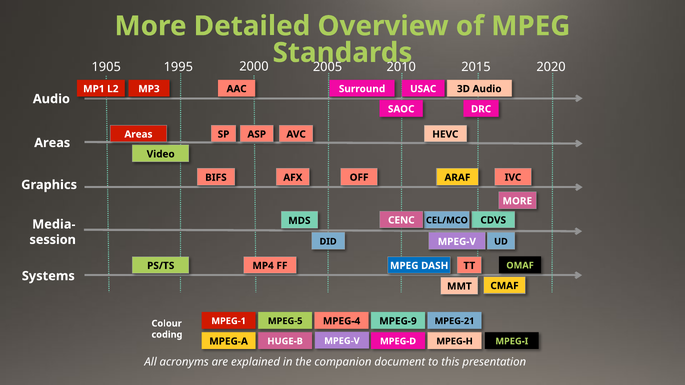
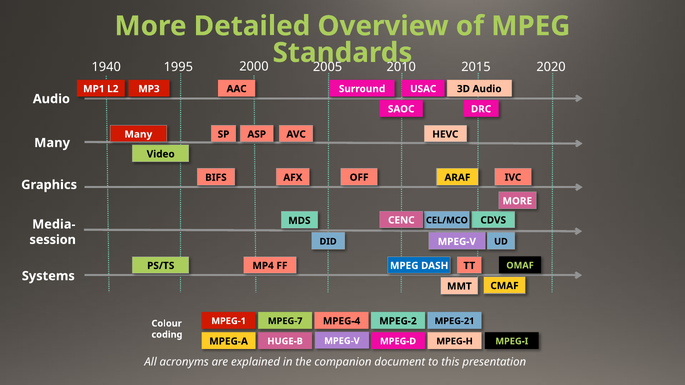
1905: 1905 -> 1940 (106, 67)
Areas: Areas -> Many (138, 134)
Areas: Areas -> Many (52, 143)
MPEG-5: MPEG-5 -> MPEG-7 (285, 321)
MPEG-9: MPEG-9 -> MPEG-2 (398, 321)
